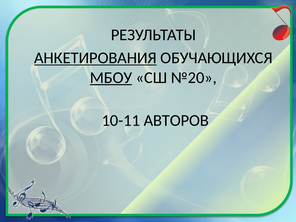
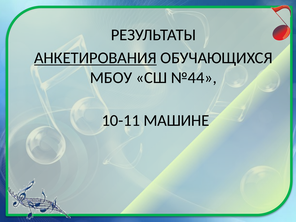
МБОУ underline: present -> none (111, 78)
№20: №20 -> №44 (194, 78)
АВТОРОВ: АВТОРОВ -> МАШИНЕ (176, 120)
